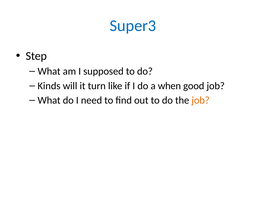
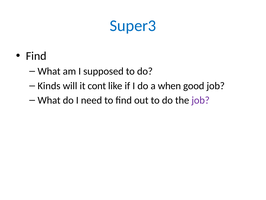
Step: Step -> Find (36, 56)
turn: turn -> cont (97, 86)
job colour: orange -> purple (201, 100)
